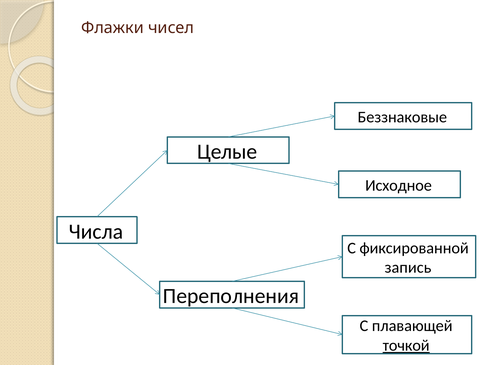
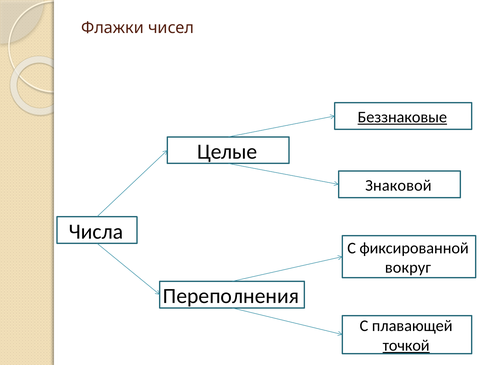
Беззнаковые underline: none -> present (402, 117)
Исходное: Исходное -> Знаковой (398, 186)
запись: запись -> вокруг (408, 268)
